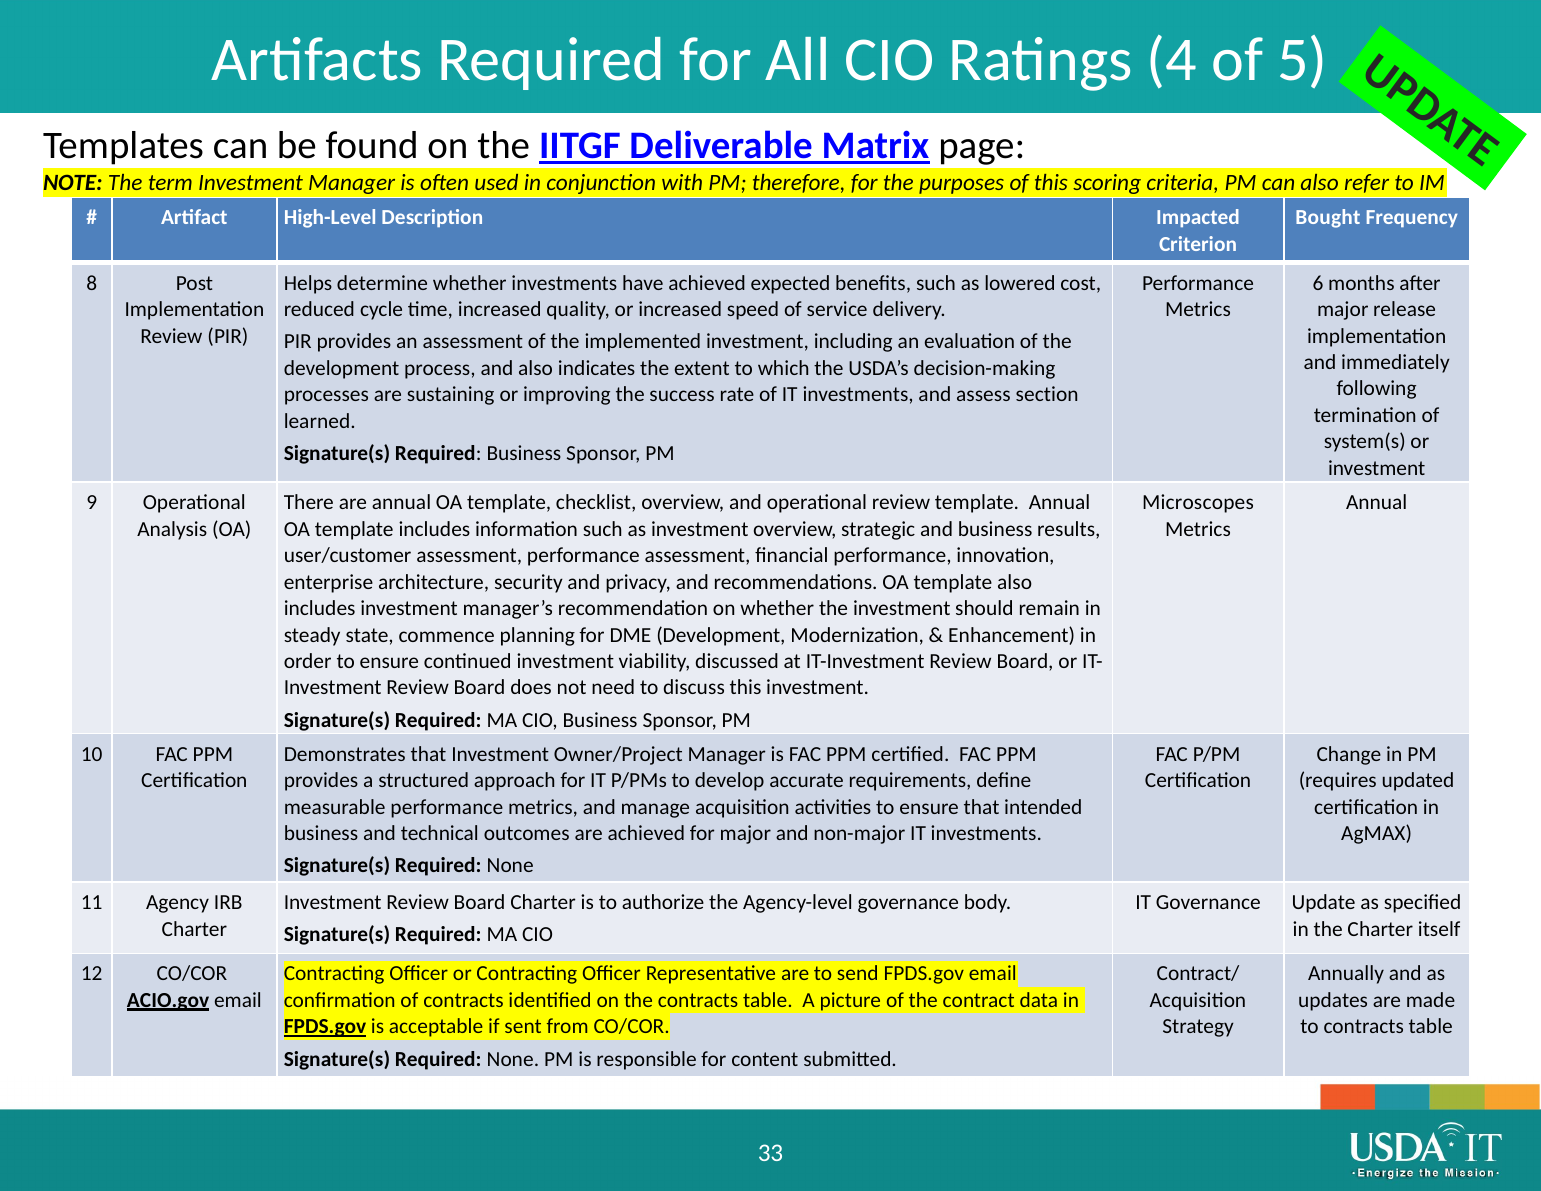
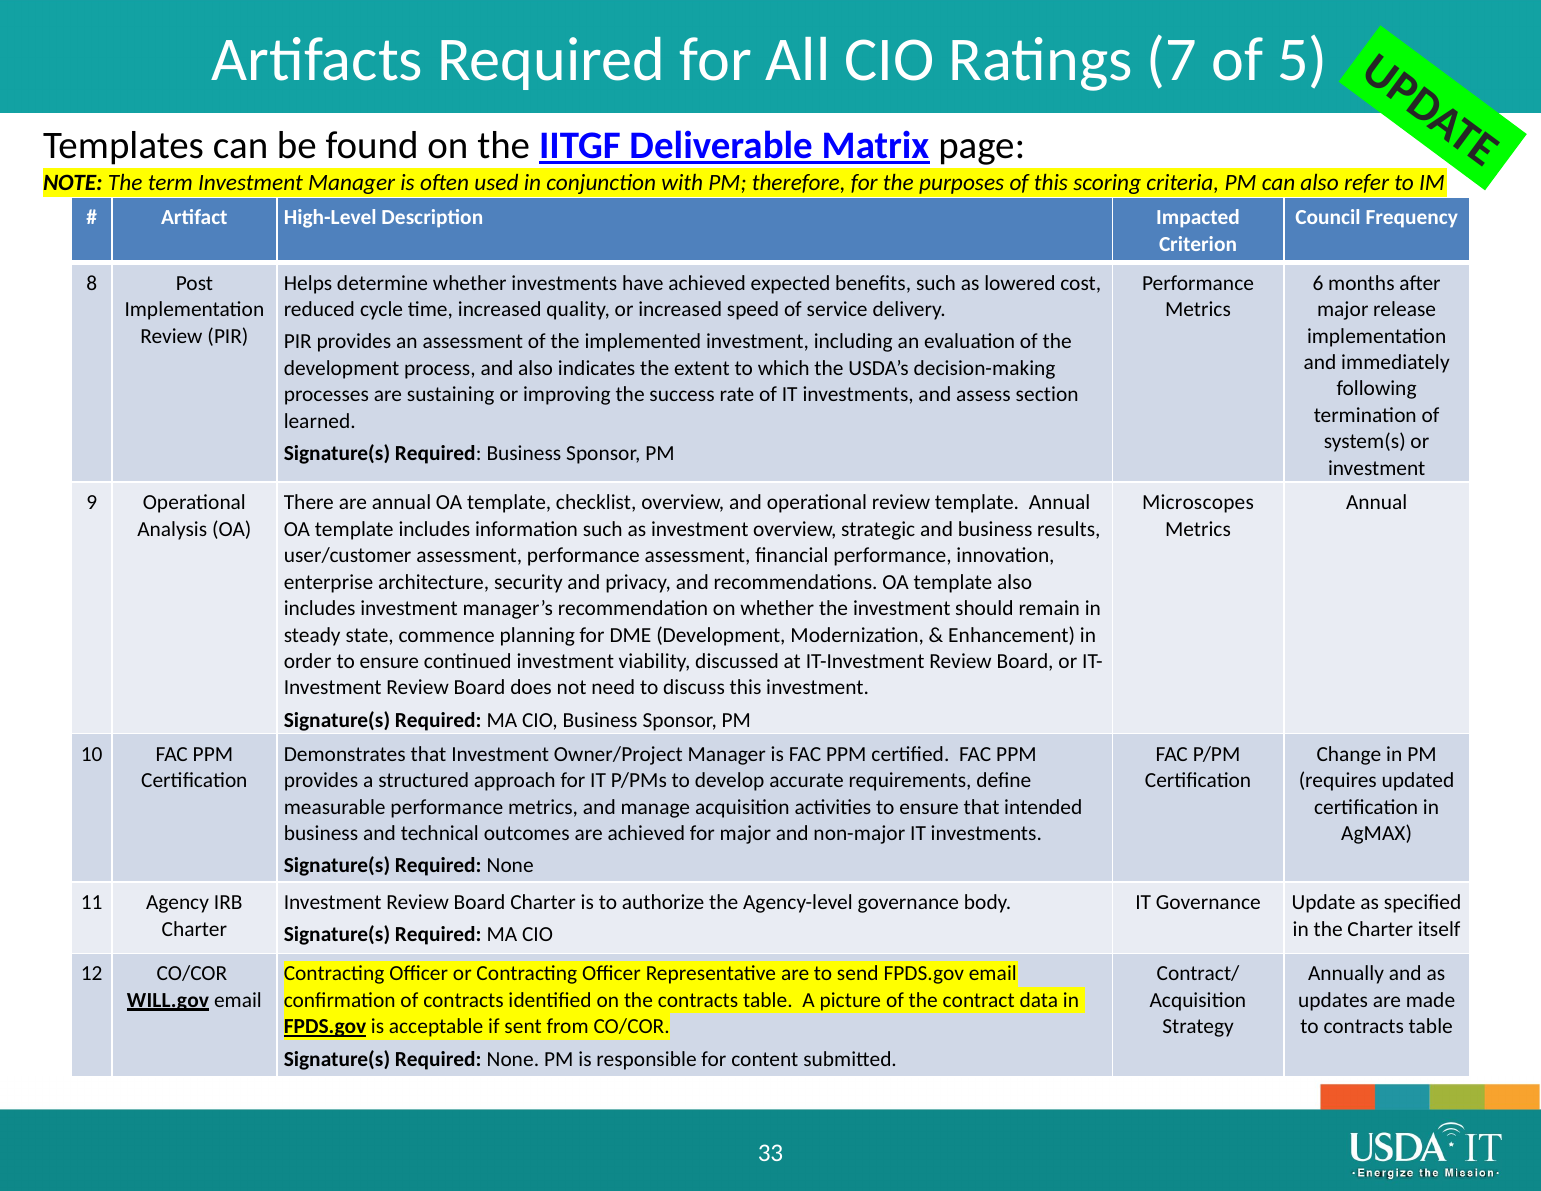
4: 4 -> 7 (1172, 60)
Bought: Bought -> Council (1328, 218)
ACIO.gov: ACIO.gov -> WILL.gov (168, 1000)
